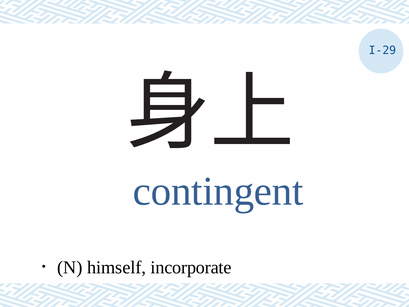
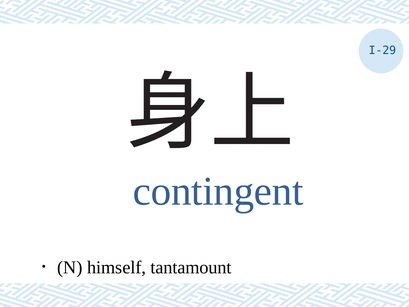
incorporate: incorporate -> tantamount (191, 267)
